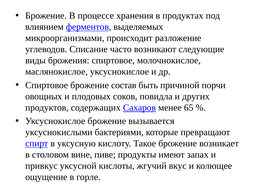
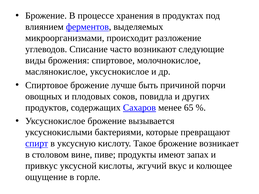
состав: состав -> лучше (124, 85)
